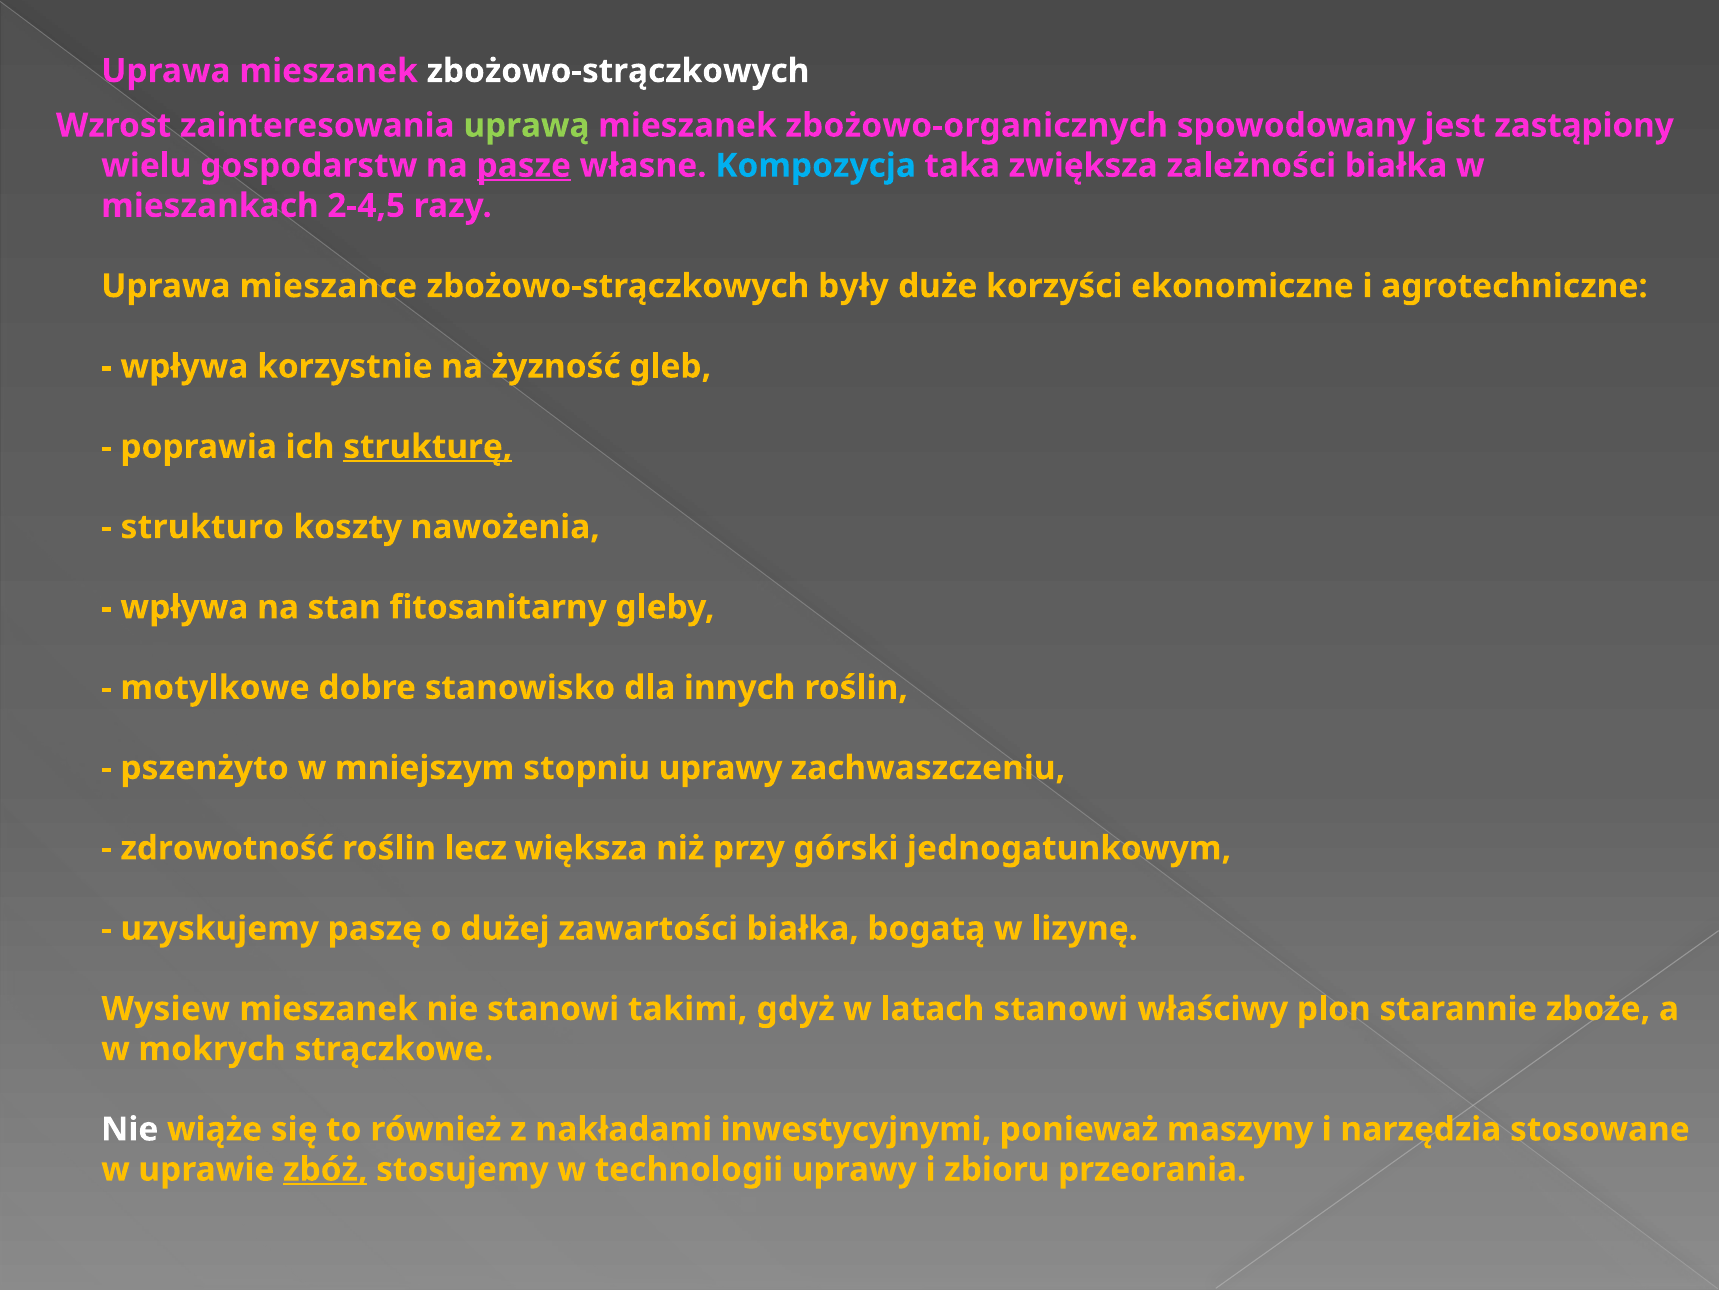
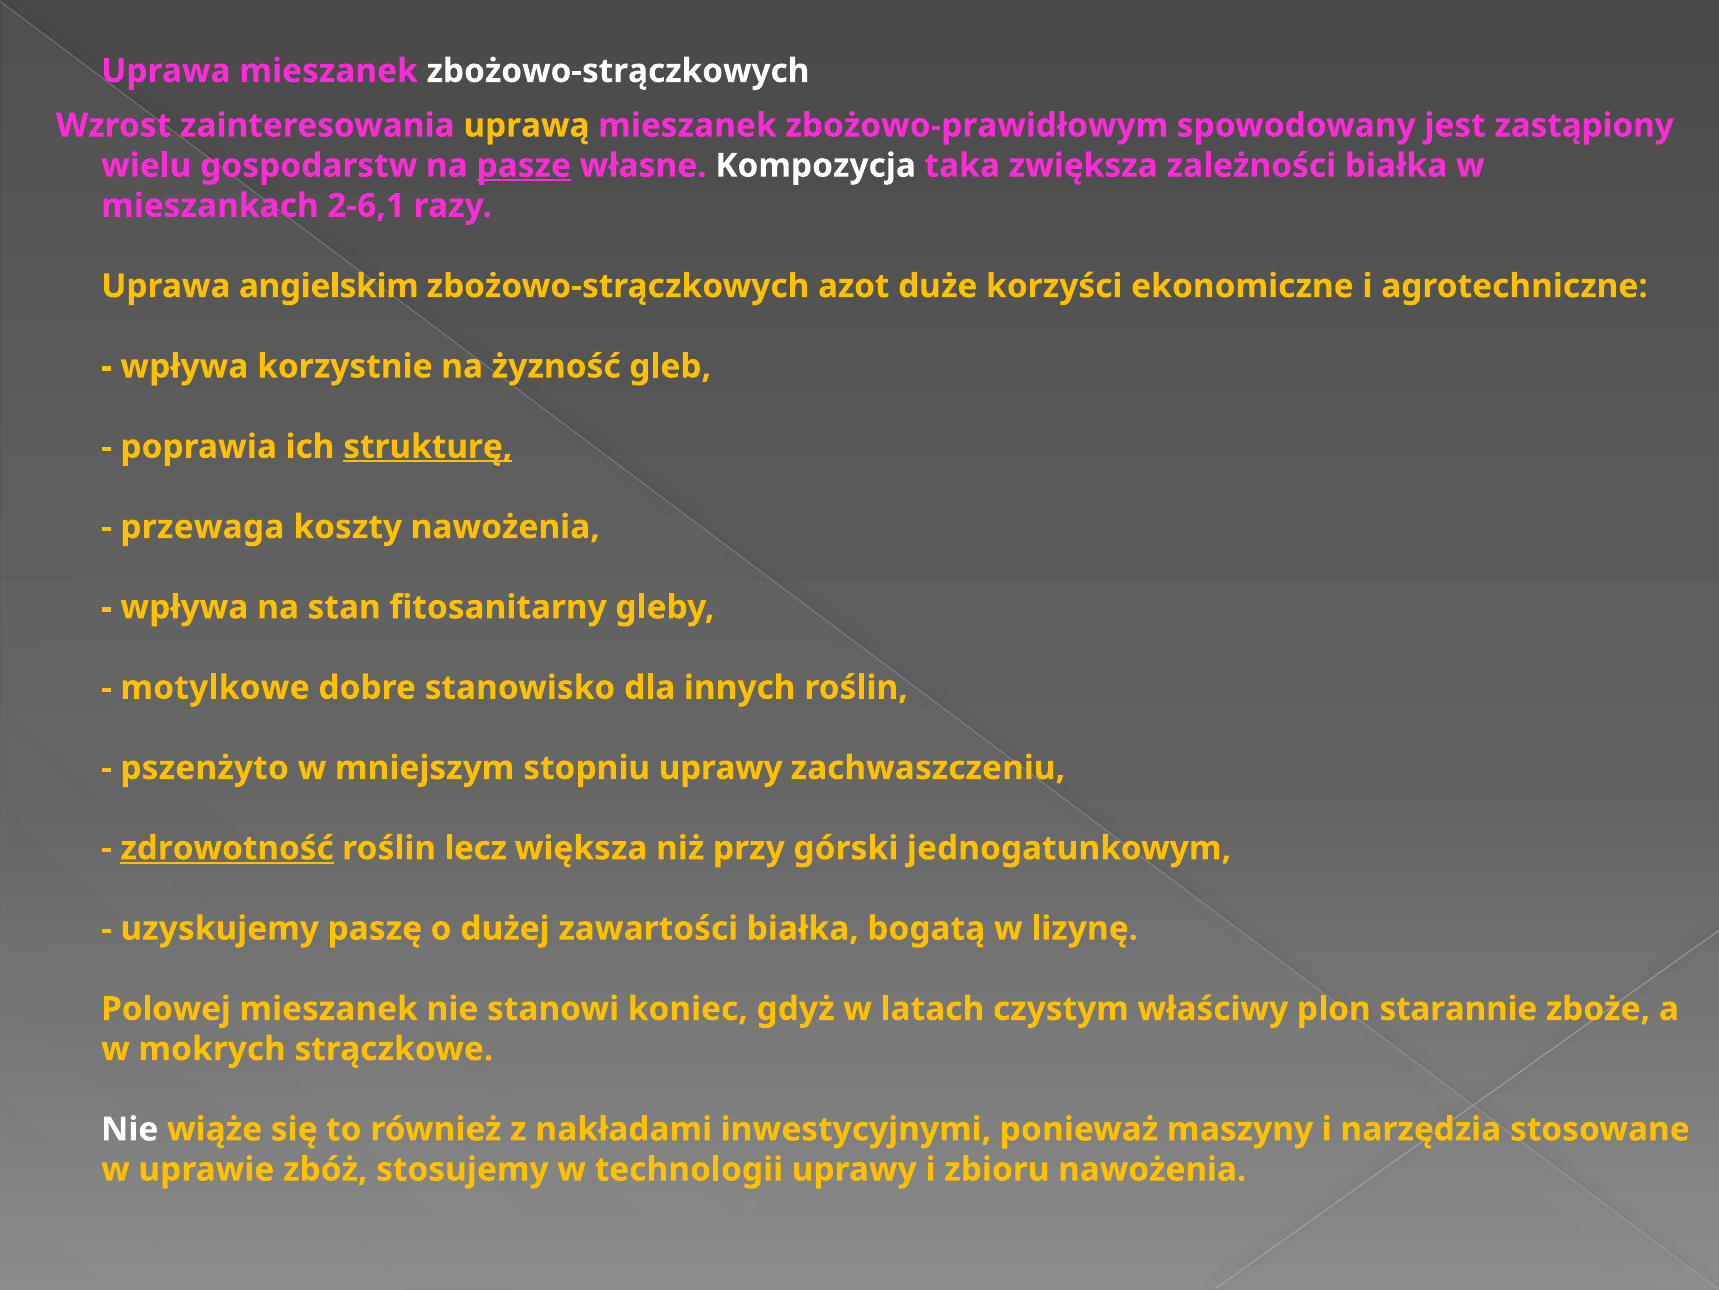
uprawą colour: light green -> yellow (526, 125)
zbożowo-organicznych: zbożowo-organicznych -> zbożowo-prawidłowym (977, 125)
Kompozycja colour: light blue -> white (816, 166)
2-4,5: 2-4,5 -> 2-6,1 (366, 206)
mieszance: mieszance -> angielskim (329, 286)
były: były -> azot (854, 286)
strukturo: strukturo -> przewaga (202, 527)
zdrowotność underline: none -> present (227, 848)
Wysiew: Wysiew -> Polowej (166, 1008)
takimi: takimi -> koniec (688, 1008)
latach stanowi: stanowi -> czystym (1061, 1008)
zbóż underline: present -> none (325, 1169)
zbioru przeorania: przeorania -> nawożenia (1152, 1169)
